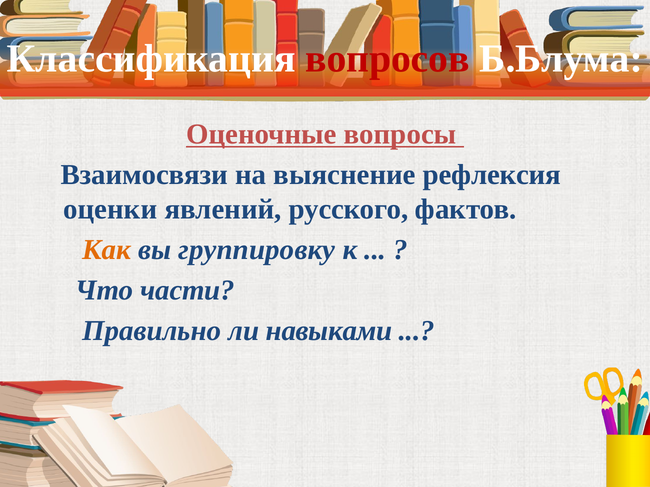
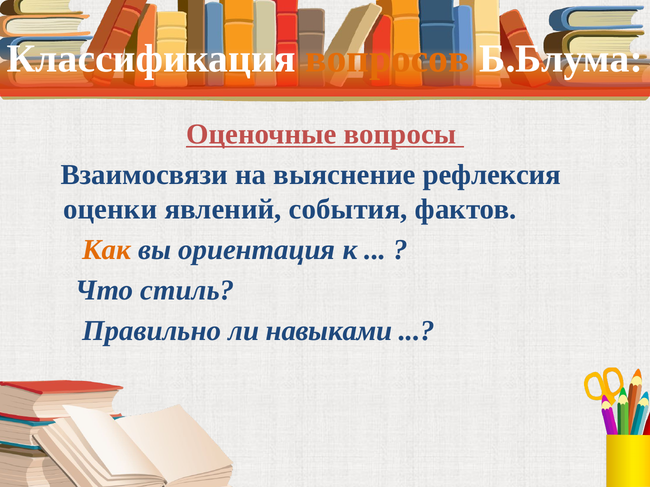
вопросов colour: red -> orange (387, 59)
русского: русского -> события (348, 209)
группировку: группировку -> ориентация (257, 250)
части: части -> стиль (187, 290)
